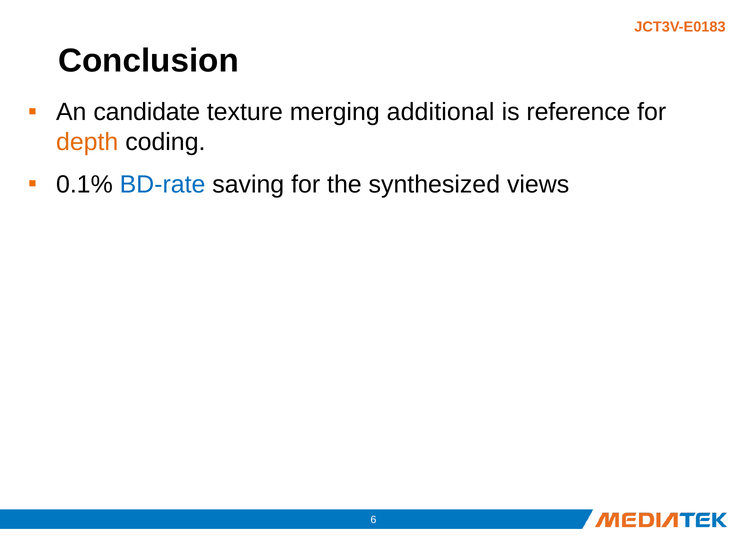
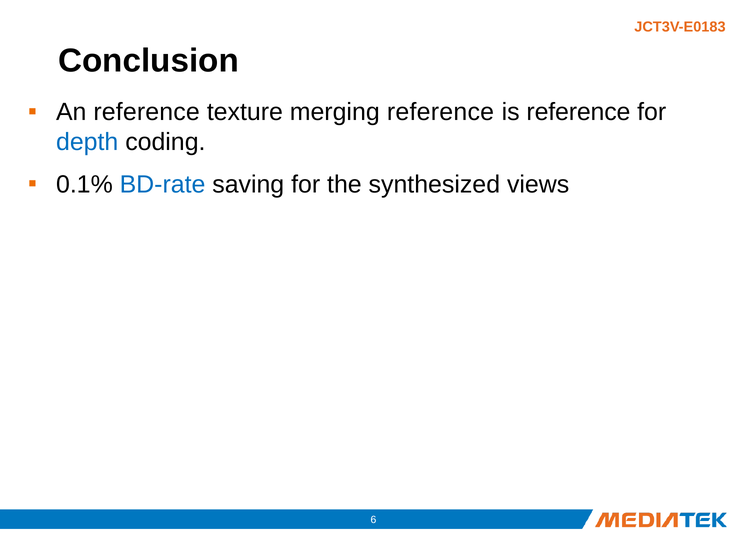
An candidate: candidate -> reference (147, 112)
merging additional: additional -> reference (441, 112)
depth colour: orange -> blue (87, 142)
